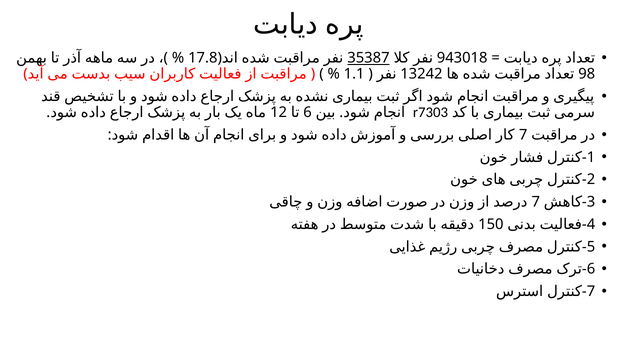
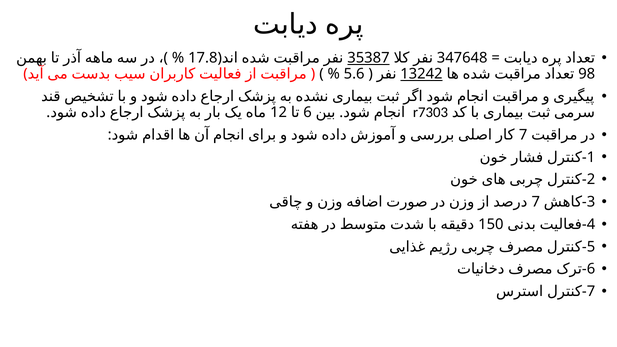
943018: 943018 -> 347648 (462, 58)
1.1: 1.1 -> 5.6 (354, 74)
13242 underline: none -> present (421, 74)
